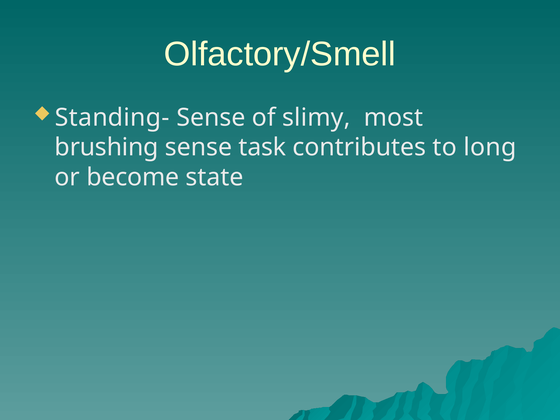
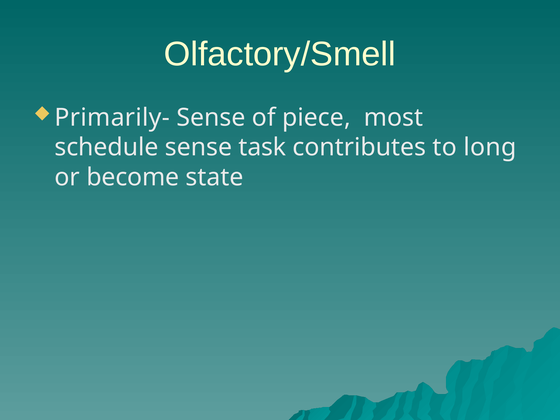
Standing-: Standing- -> Primarily- (112, 117)
slimy: slimy -> piece (316, 117)
brushing: brushing -> schedule (107, 147)
